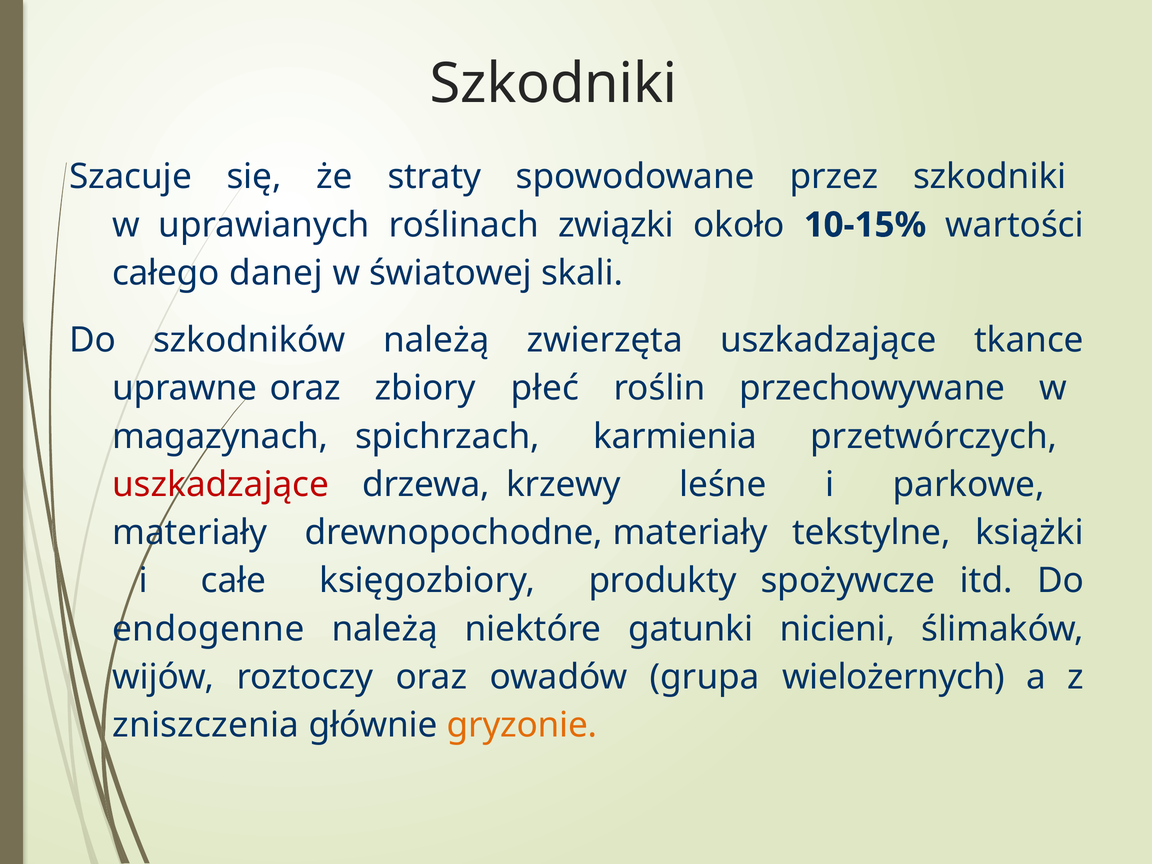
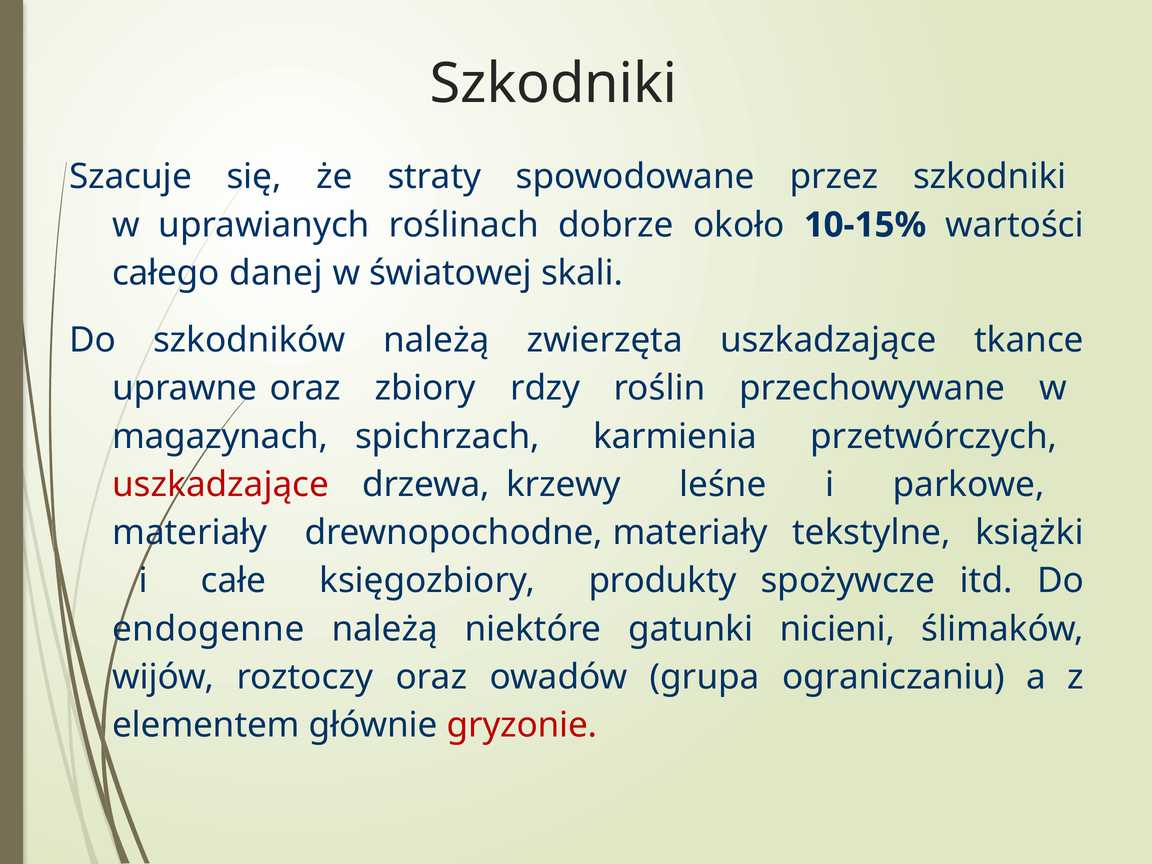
związki: związki -> dobrze (616, 225)
płeć: płeć -> rdzy (545, 388)
wielożernych: wielożernych -> ograniczaniu (893, 677)
zniszczenia: zniszczenia -> elementem (206, 725)
gryzonie colour: orange -> red (522, 725)
